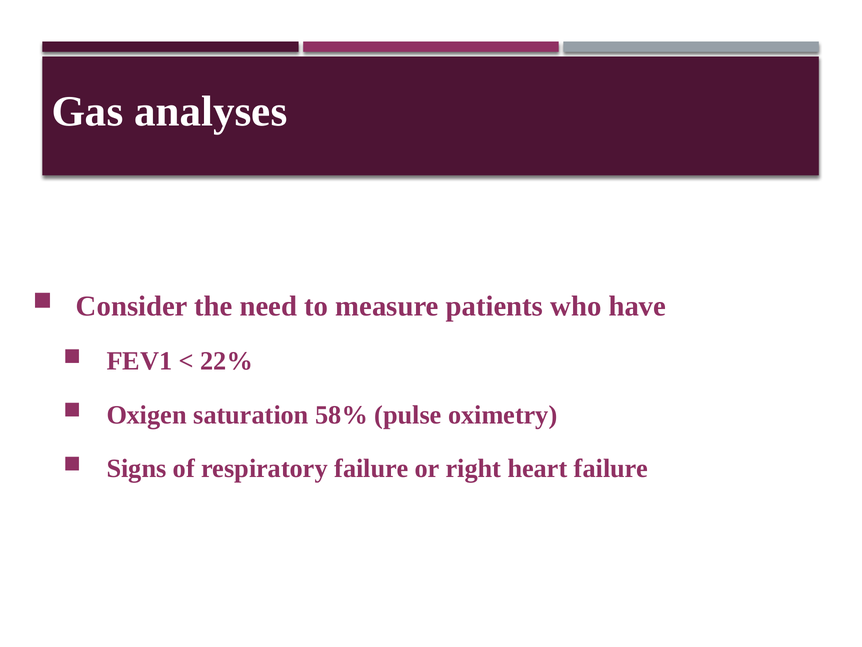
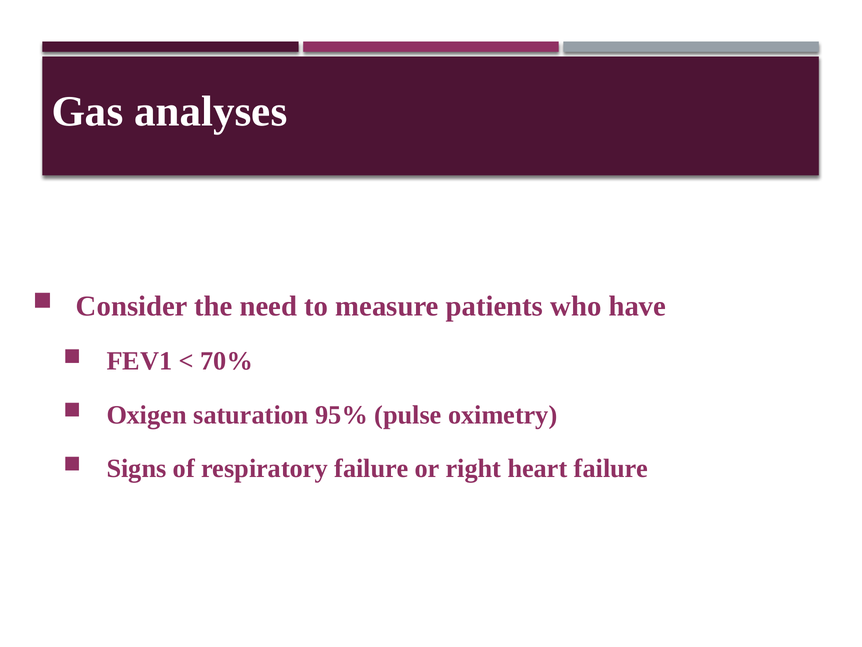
22%: 22% -> 70% (227, 361)
58%: 58% -> 95% (342, 415)
